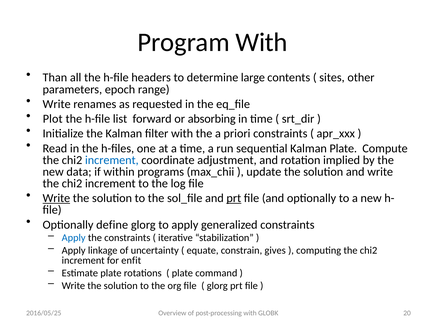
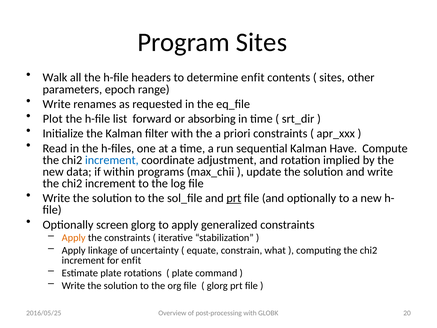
Program With: With -> Sites (261, 42)
Than: Than -> Walk (55, 78)
determine large: large -> enfit (253, 78)
Kalman Plate: Plate -> Have (343, 148)
Write underline: present -> none (56, 198)
define: define -> screen (112, 224)
Apply colour: blue -> orange (74, 238)
gives: gives -> what (275, 250)
